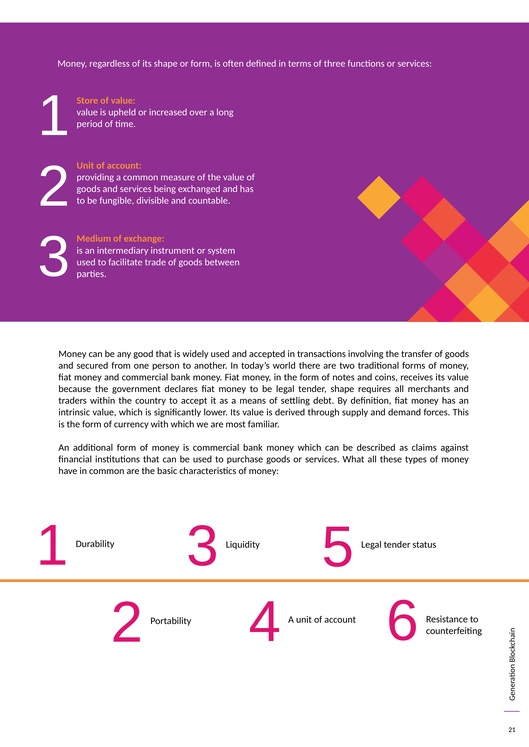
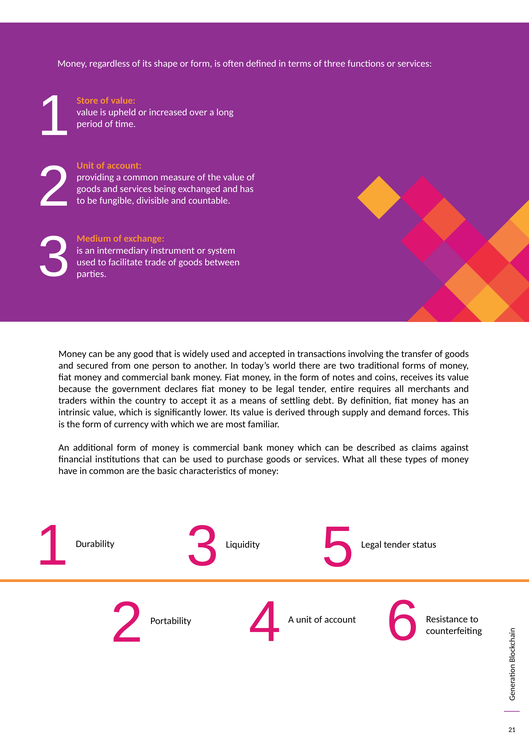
tender shape: shape -> entire (342, 390)
